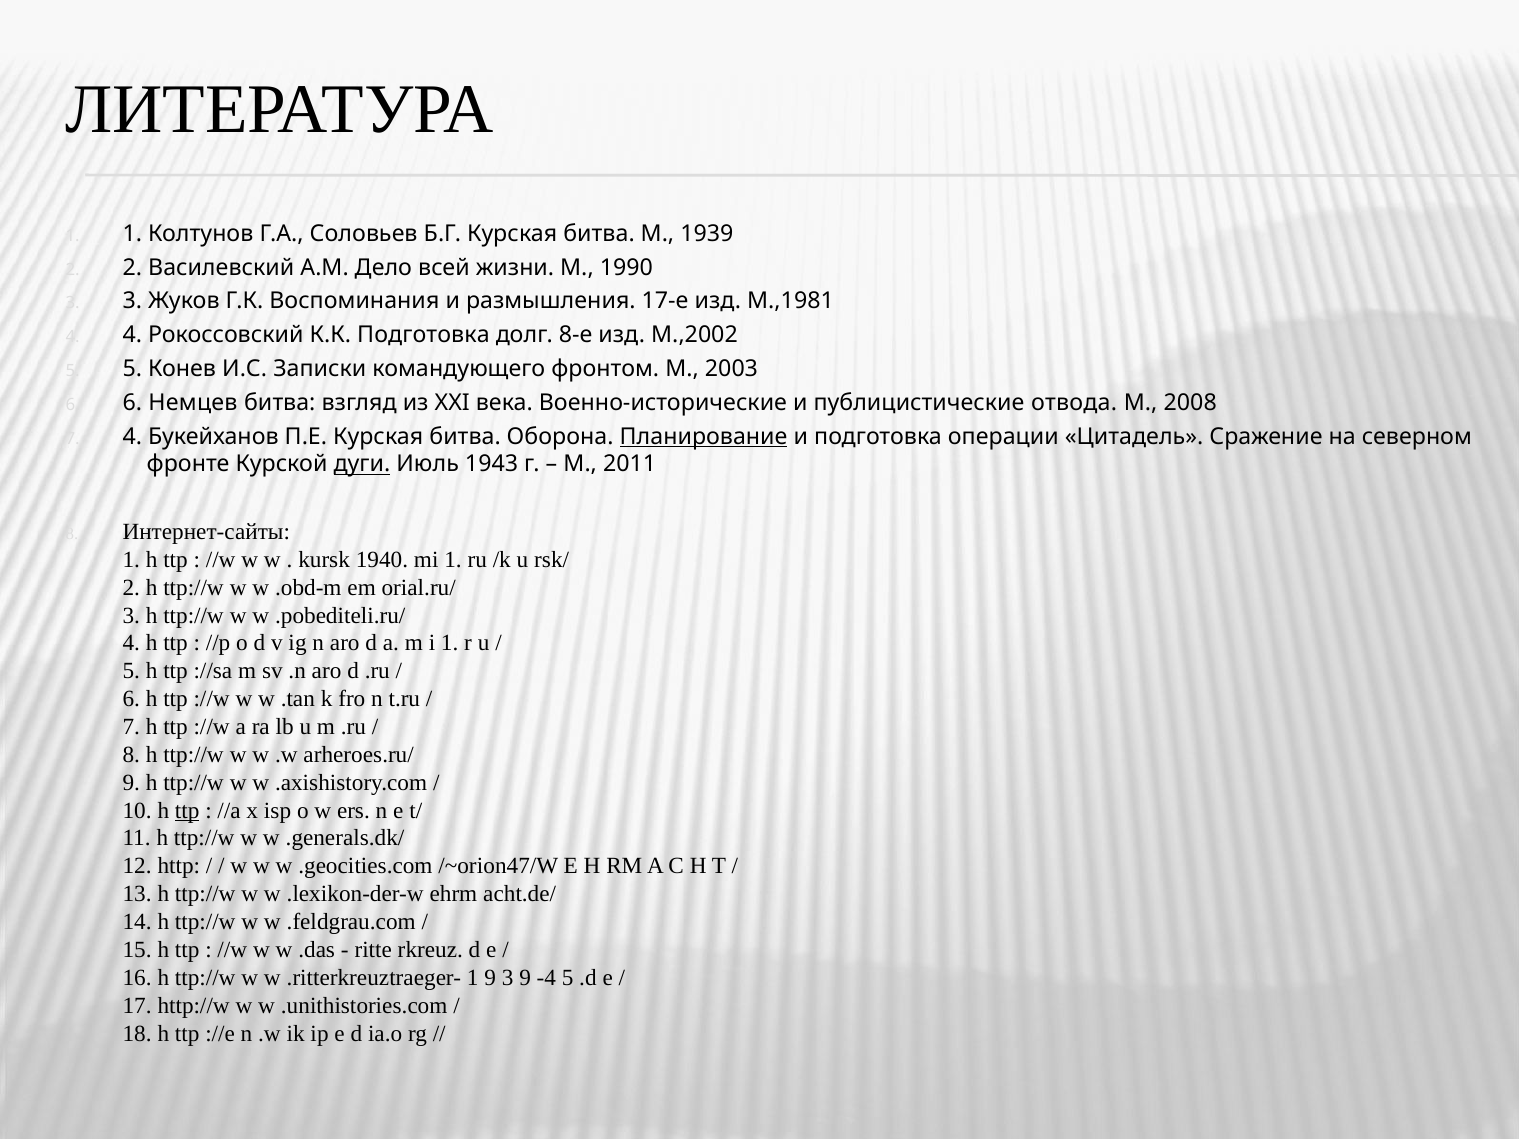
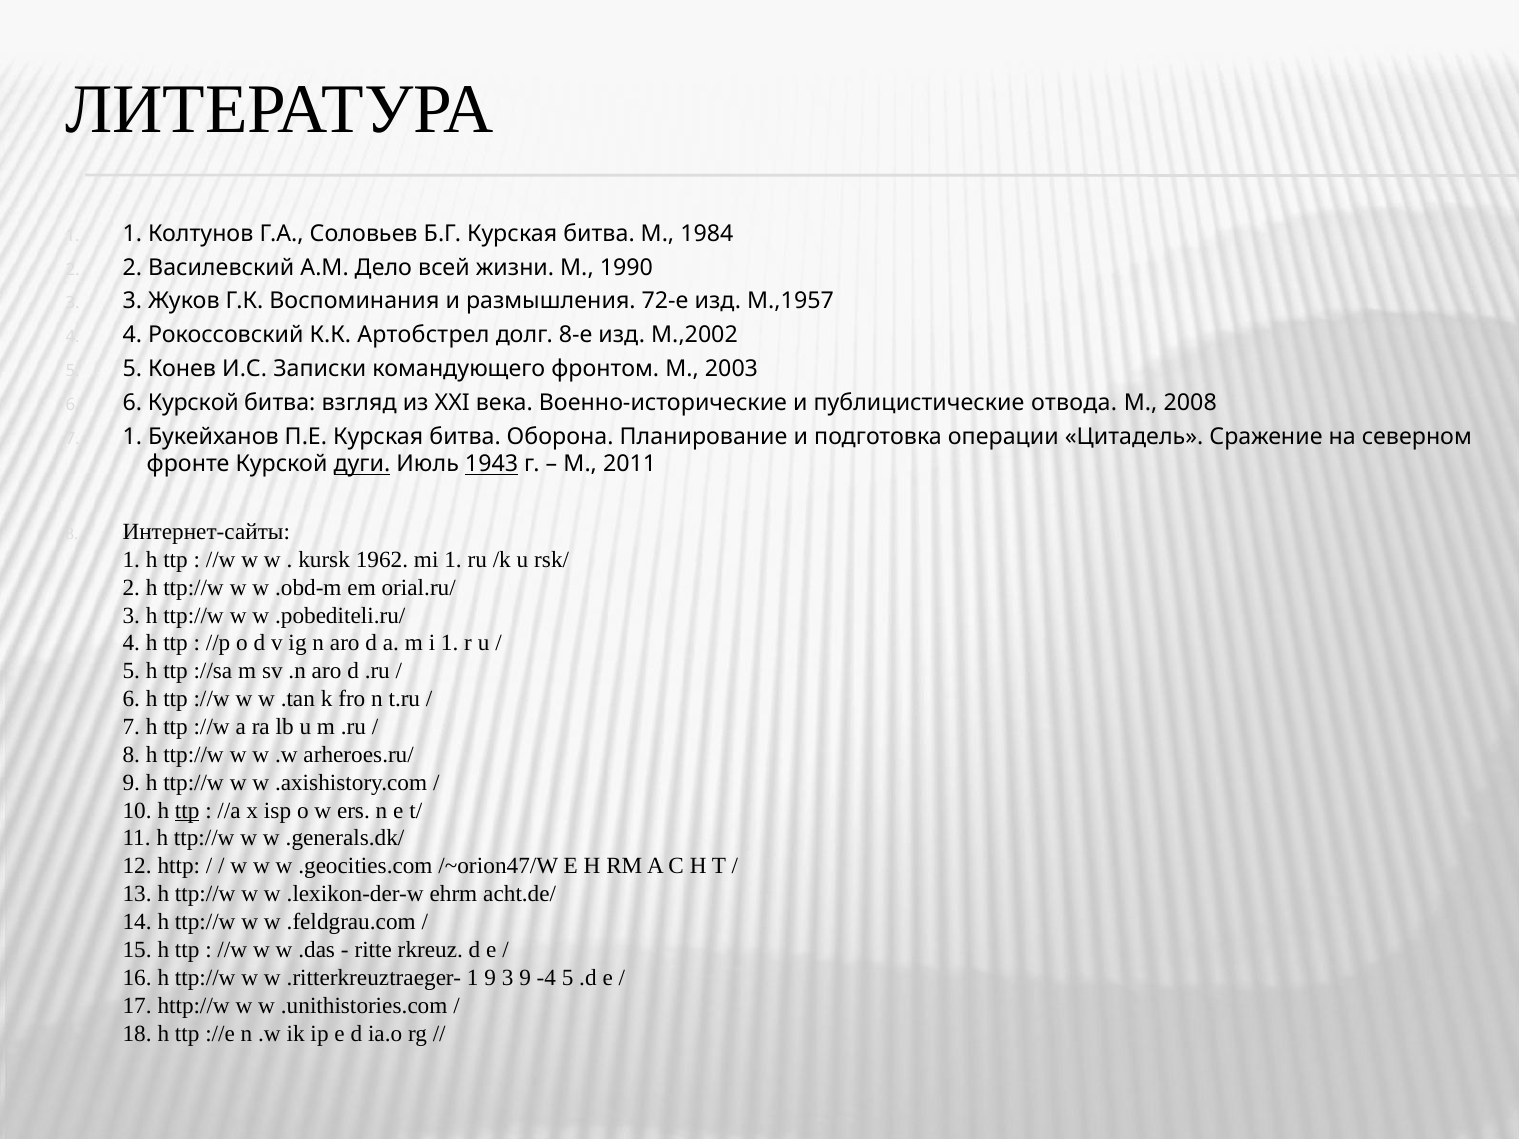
1939: 1939 -> 1984 (707, 234)
17-е: 17-е -> 72-е (665, 301)
М.,1981: М.,1981 -> М.,1957 (791, 301)
К.К Подготовка: Подготовка -> Артобстрел (423, 335)
6 Немцев: Немцев -> Курской (193, 403)
7 4: 4 -> 1 (132, 437)
Планирование underline: present -> none (704, 437)
1943 underline: none -> present (492, 464)
1940: 1940 -> 1962 (382, 560)
